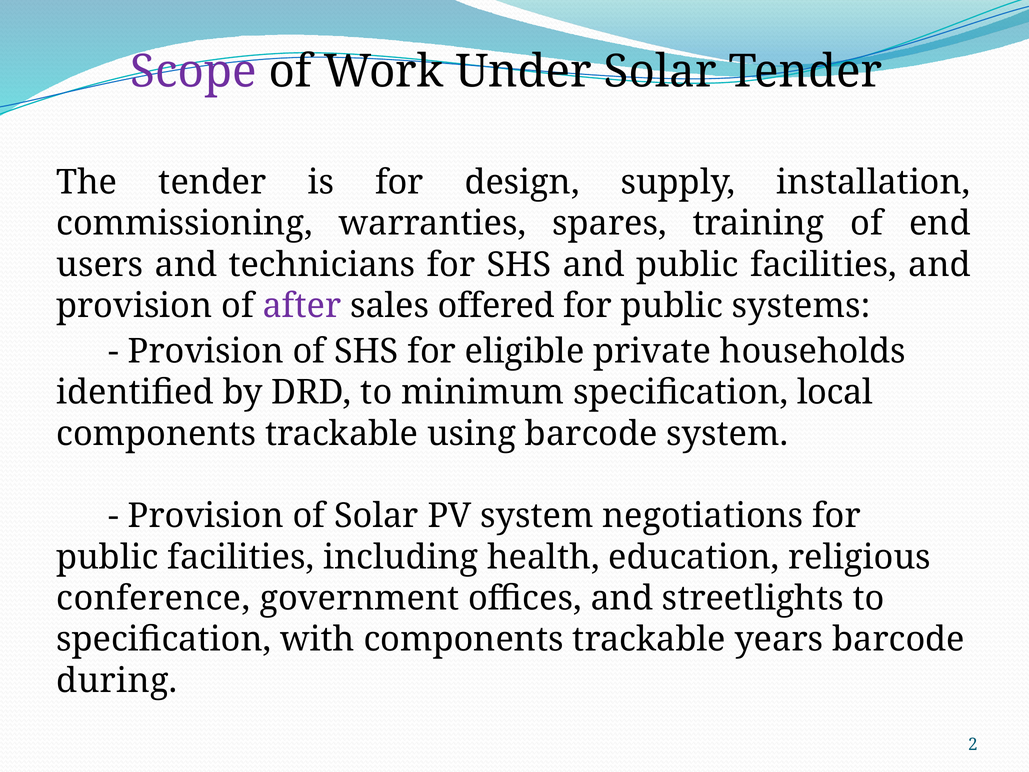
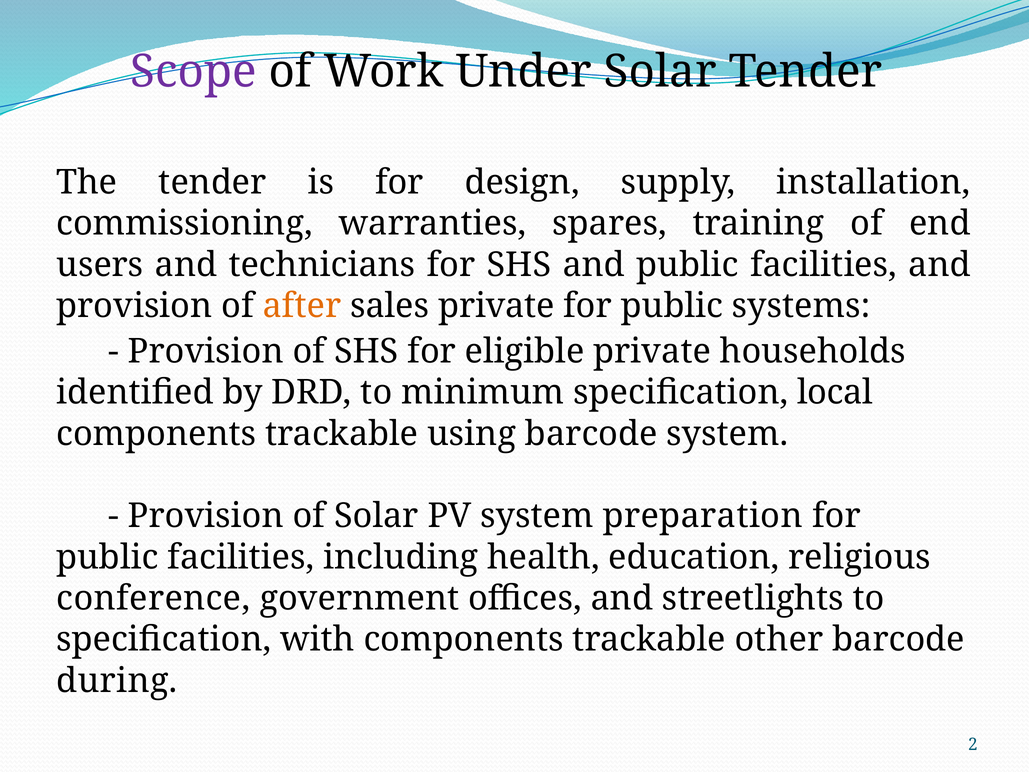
after colour: purple -> orange (302, 306)
sales offered: offered -> private (496, 306)
negotiations: negotiations -> preparation (703, 516)
years: years -> other (779, 639)
